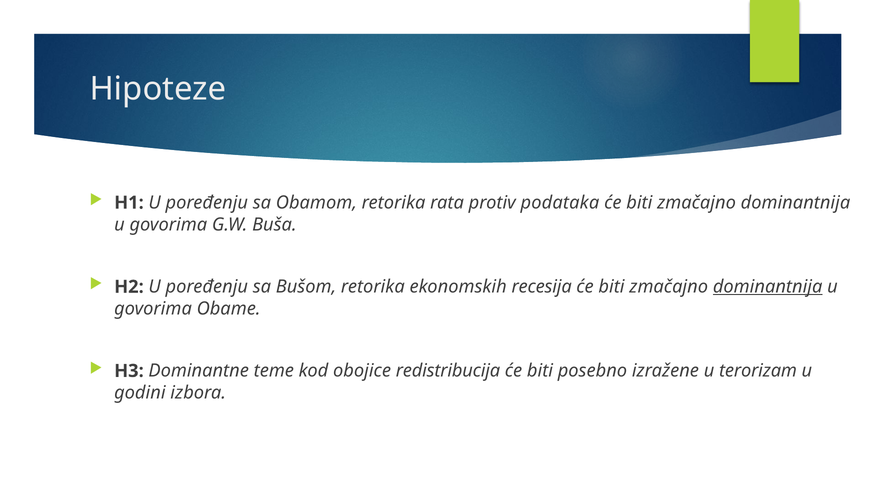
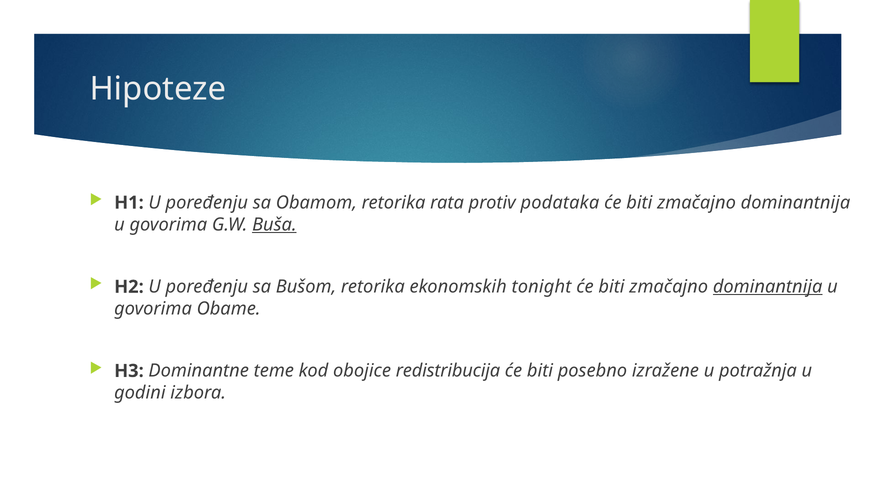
Buša underline: none -> present (274, 225)
recesija: recesija -> tonight (541, 287)
terorizam: terorizam -> potražnja (758, 371)
